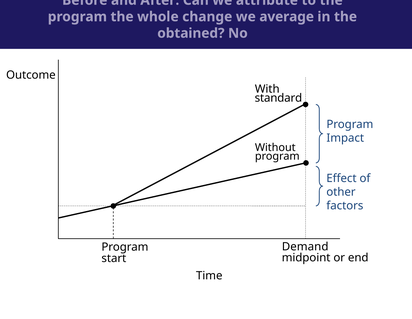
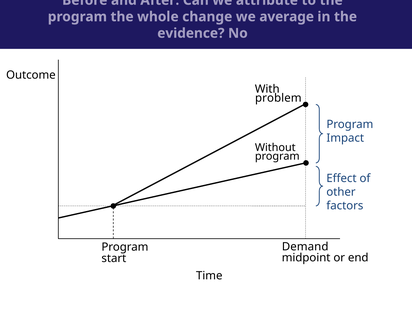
obtained: obtained -> evidence (191, 33)
standard: standard -> problem (278, 98)
